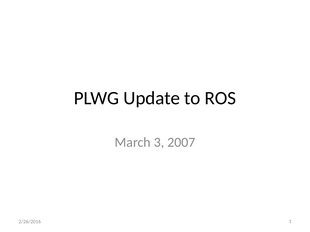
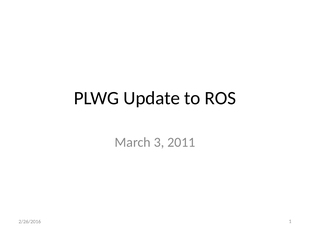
2007: 2007 -> 2011 (181, 143)
